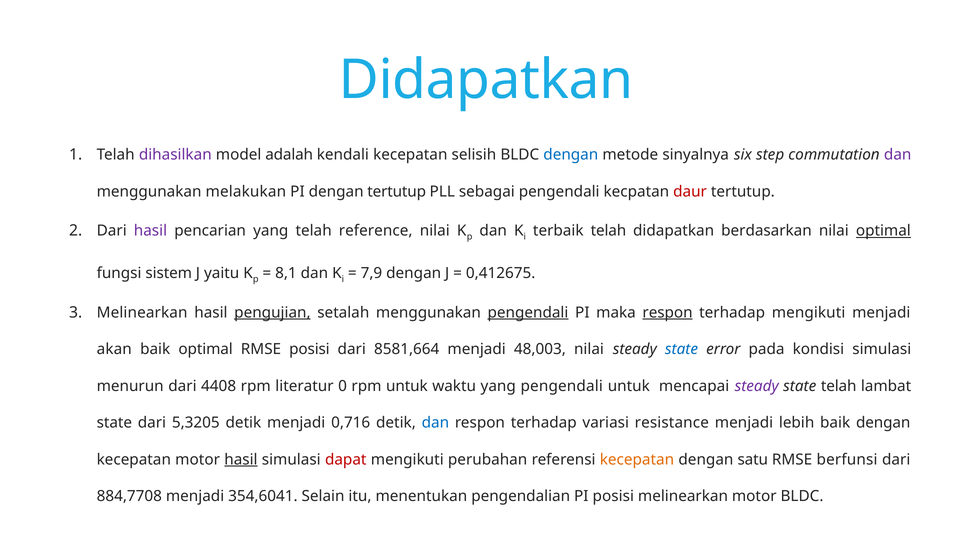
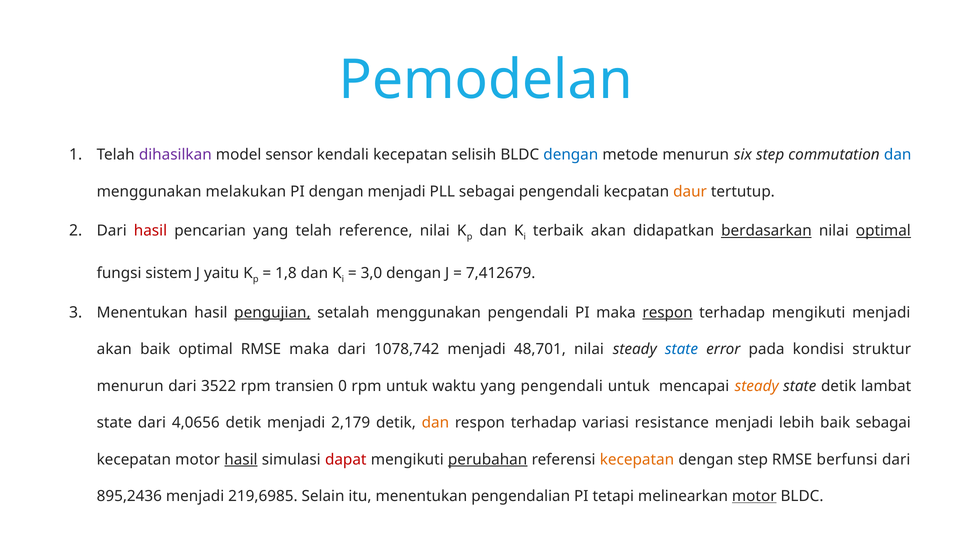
Didapatkan: Didapatkan -> Pemodelan (486, 80)
adalah: adalah -> sensor (289, 155)
metode sinyalnya: sinyalnya -> menurun (696, 155)
dan colour: purple -> blue (898, 155)
dengan tertutup: tertutup -> menjadi (397, 192)
daur colour: red -> orange (690, 192)
hasil colour: purple -> red (150, 231)
terbaik telah: telah -> akan (608, 231)
berdasarkan underline: none -> present (766, 231)
8,1: 8,1 -> 1,8 (286, 273)
7,9: 7,9 -> 3,0 (371, 273)
0,412675: 0,412675 -> 7,412679 (501, 273)
Melinearkan: Melinearkan -> Menentukan (142, 313)
pengendali underline: present -> none (528, 313)
RMSE posisi: posisi -> maka (309, 349)
8581,664: 8581,664 -> 1078,742 (407, 349)
48,003: 48,003 -> 48,701 (540, 349)
kondisi simulasi: simulasi -> struktur (882, 349)
4408: 4408 -> 3522 (219, 386)
literatur: literatur -> transien (305, 386)
steady colour: purple -> orange (757, 386)
state telah: telah -> detik (839, 386)
5,3205: 5,3205 -> 4,0656 (196, 423)
0,716: 0,716 -> 2,179 (351, 423)
dan colour: blue -> orange (435, 423)
baik dengan: dengan -> sebagai (883, 423)
perubahan underline: none -> present (488, 460)
dengan satu: satu -> step (753, 460)
884,7708: 884,7708 -> 895,2436 (129, 496)
354,6041: 354,6041 -> 219,6985 (263, 496)
PI posisi: posisi -> tetapi (613, 496)
motor underline: none -> present (754, 496)
